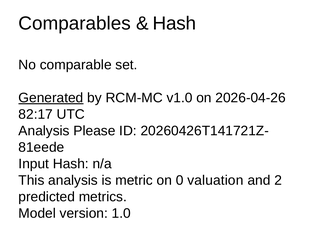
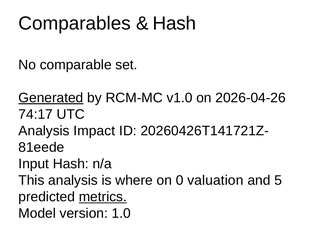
82:17: 82:17 -> 74:17 (36, 114)
Please: Please -> Impact (94, 131)
metric: metric -> where (134, 180)
2: 2 -> 5 (278, 180)
metrics underline: none -> present (103, 197)
